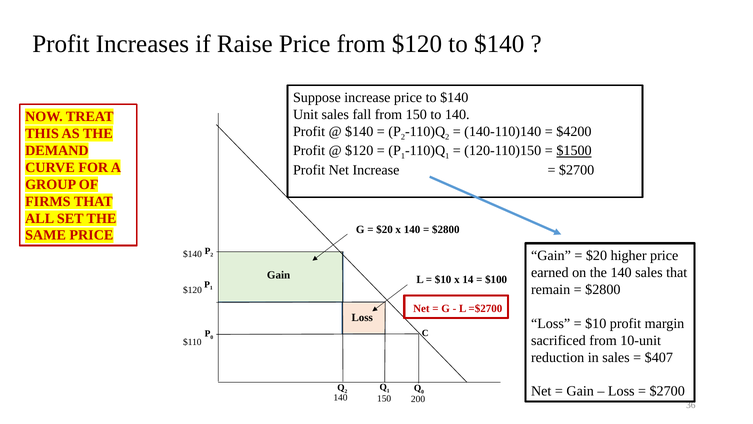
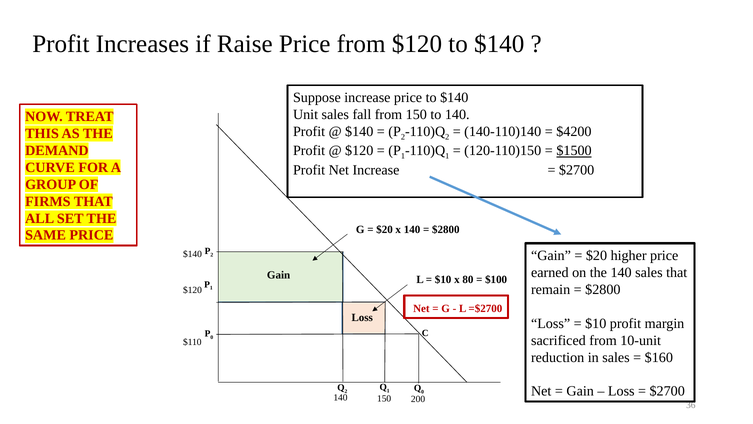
14: 14 -> 80 (468, 279)
$407: $407 -> $160 (659, 357)
